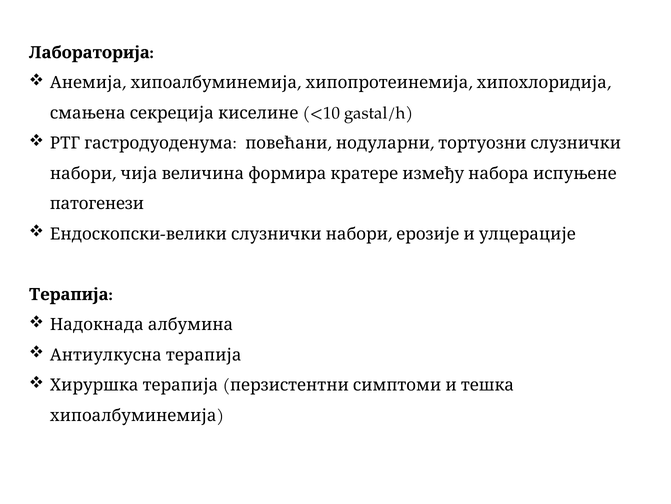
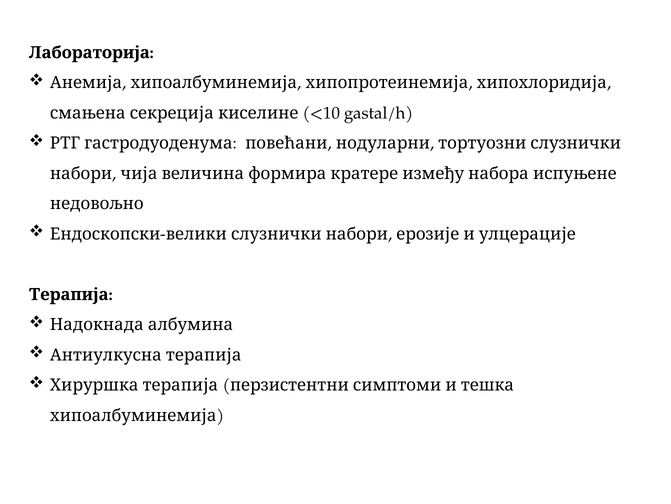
патогенези: патогенези -> недовољно (97, 204)
